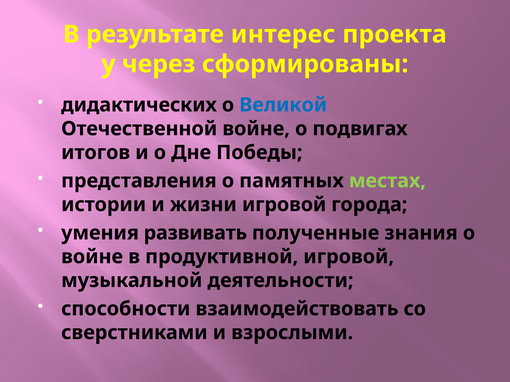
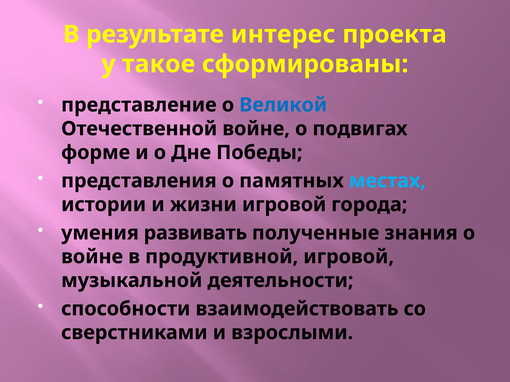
через: через -> такое (159, 64)
дидактических: дидактических -> представление (139, 105)
итогов: итогов -> форме (96, 153)
местах colour: light green -> light blue (387, 181)
